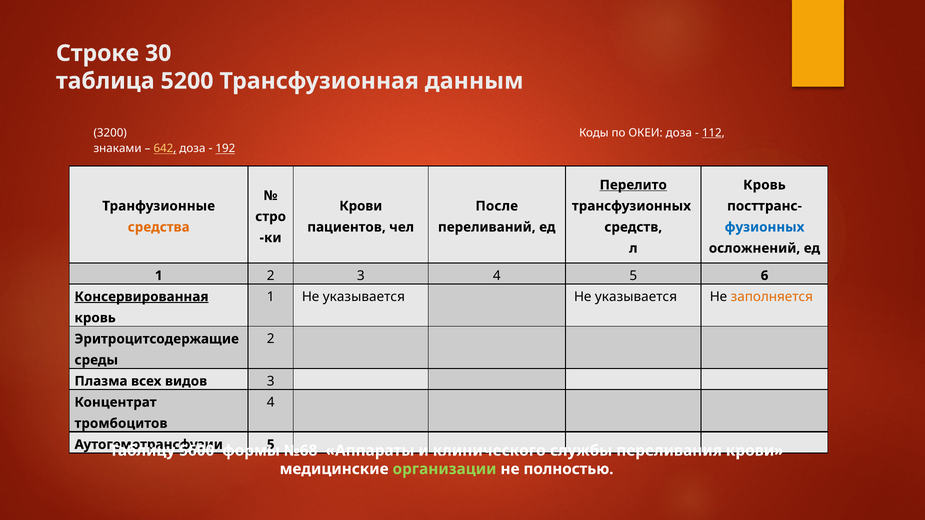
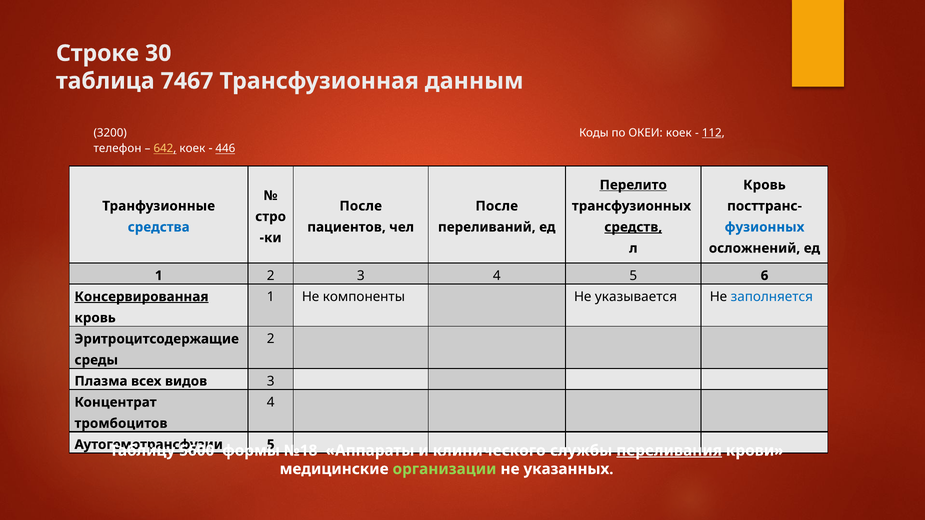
5200: 5200 -> 7467 (187, 81)
ОКЕИ доза: доза -> коек (679, 133)
знаками: знаками -> телефон (118, 149)
642 доза: доза -> коек (192, 149)
192: 192 -> 446 (225, 149)
Крови: Крови -> После (361, 206)
средства colour: orange -> blue (159, 227)
средств underline: none -> present (633, 227)
1 Не указывается: указывается -> компоненты (364, 297)
заполняется colour: orange -> blue (772, 297)
№68: №68 -> №18 (301, 451)
переливания underline: none -> present (669, 451)
полностью: полностью -> указанных (568, 469)
